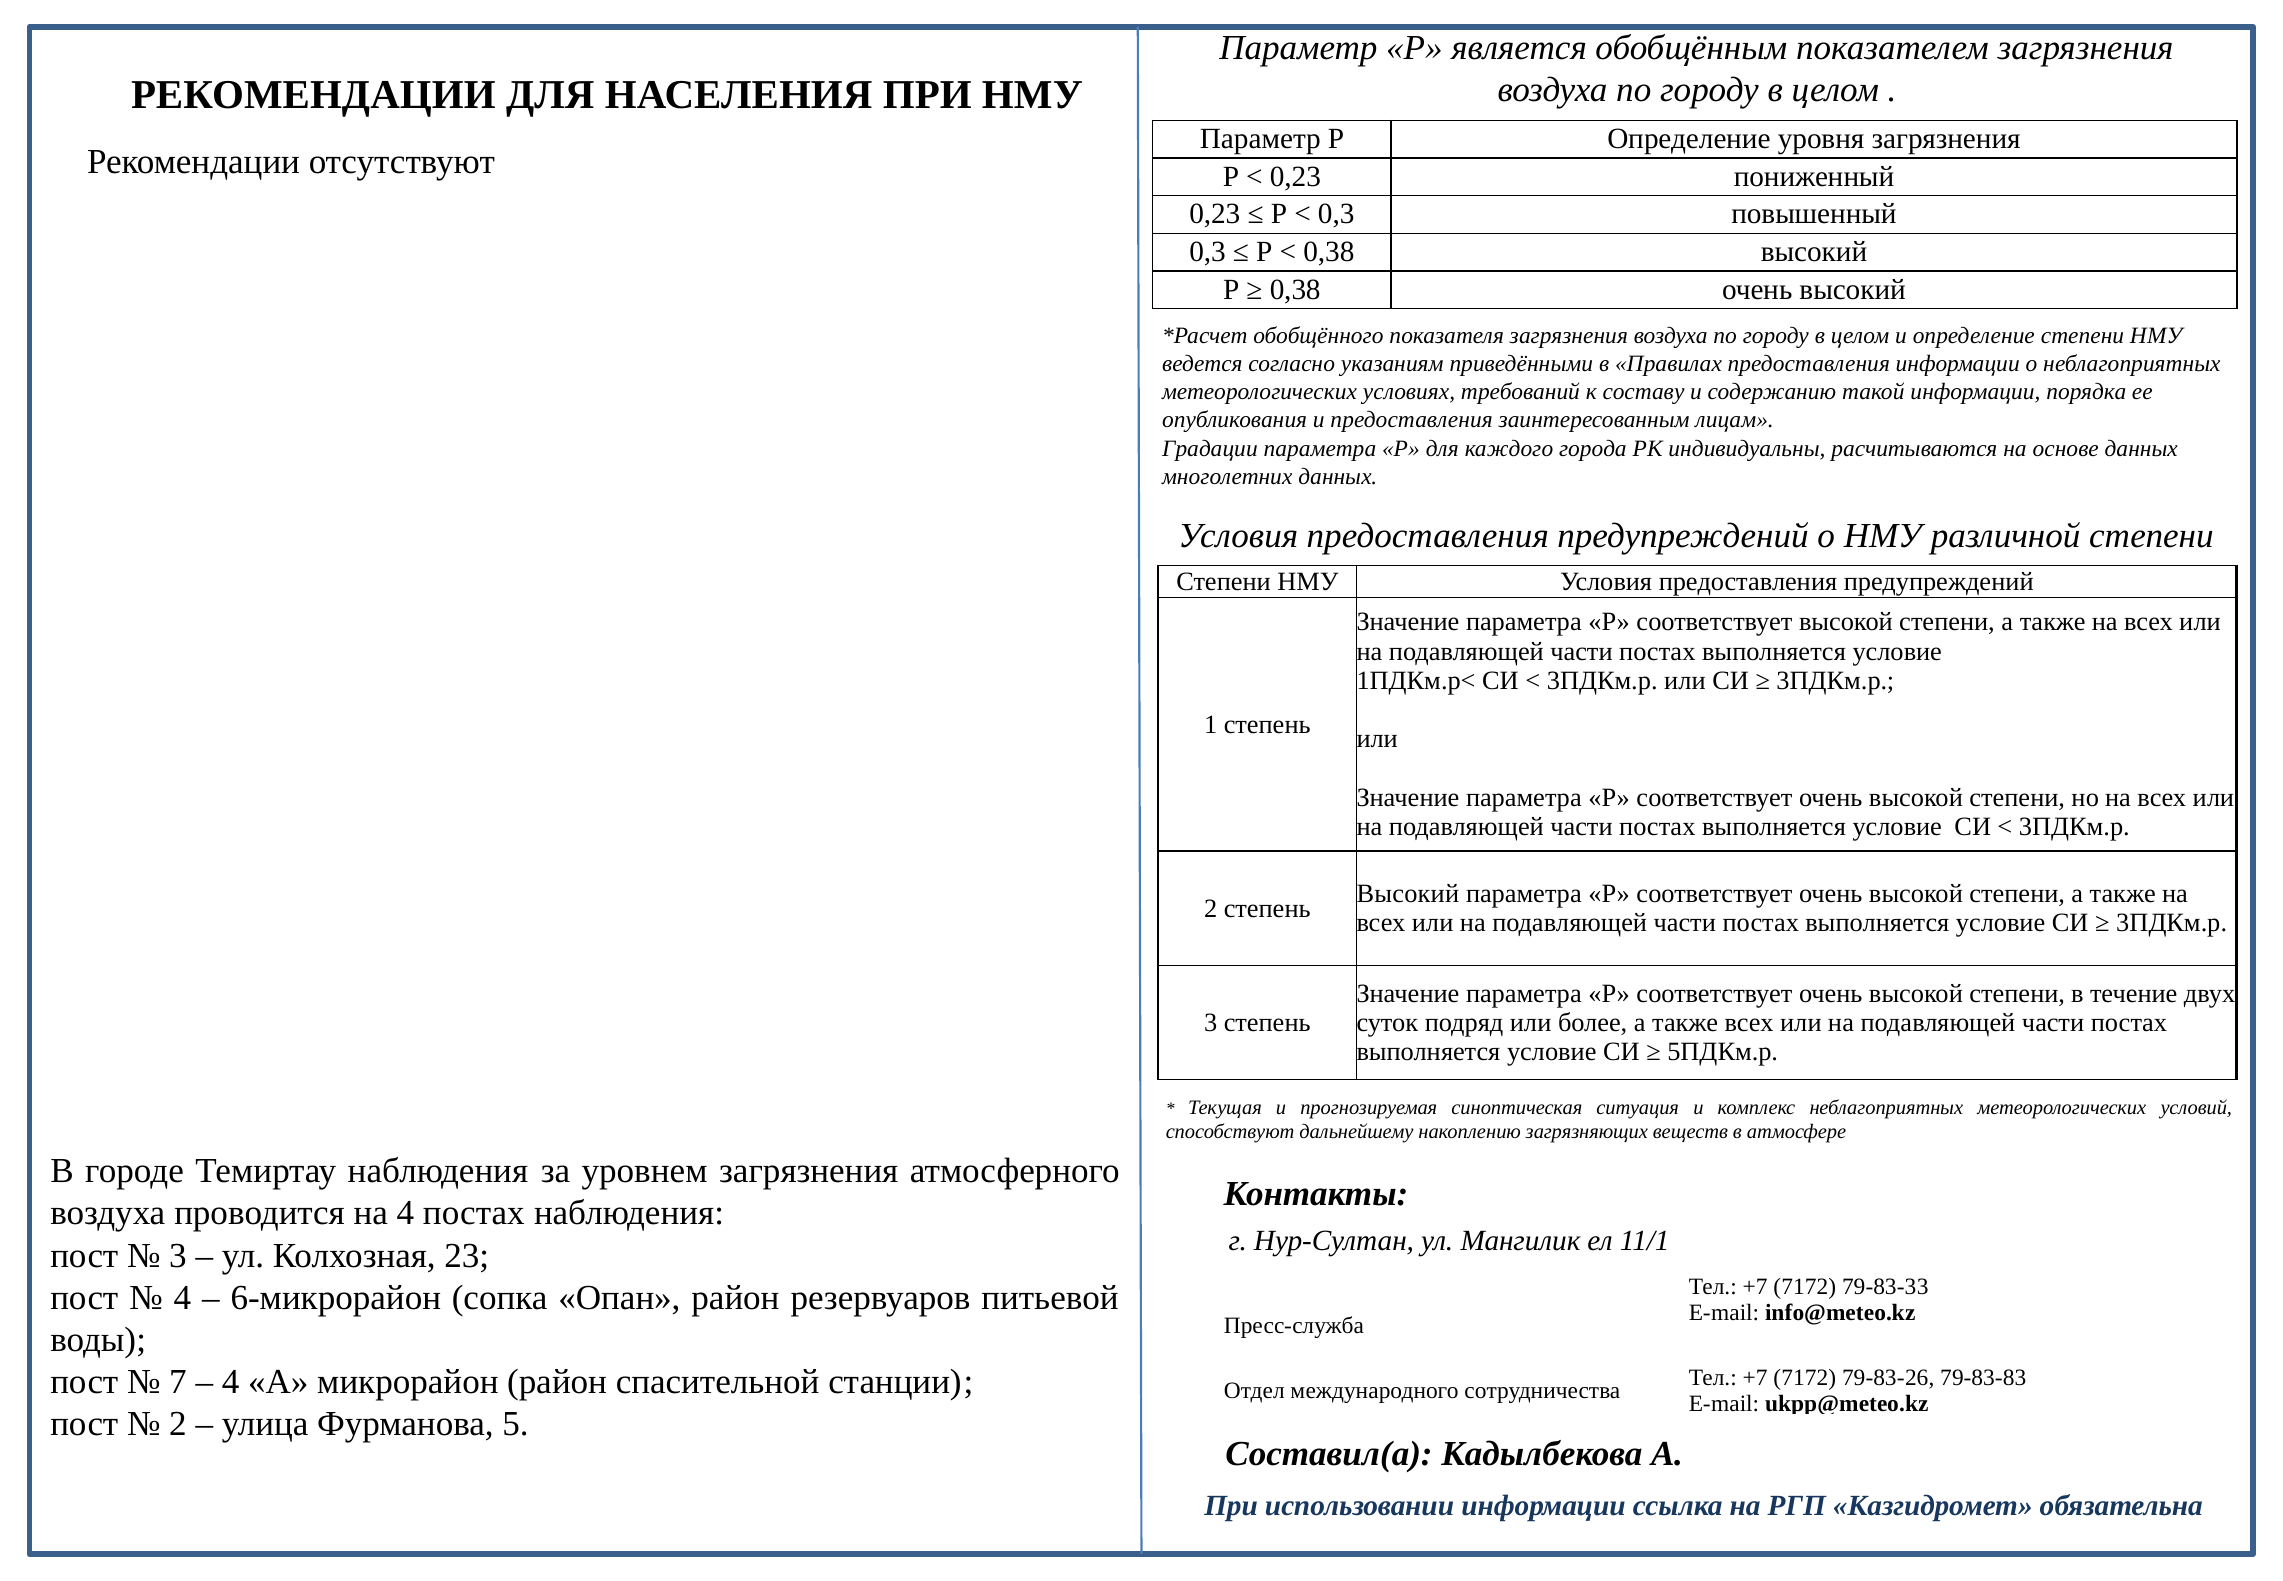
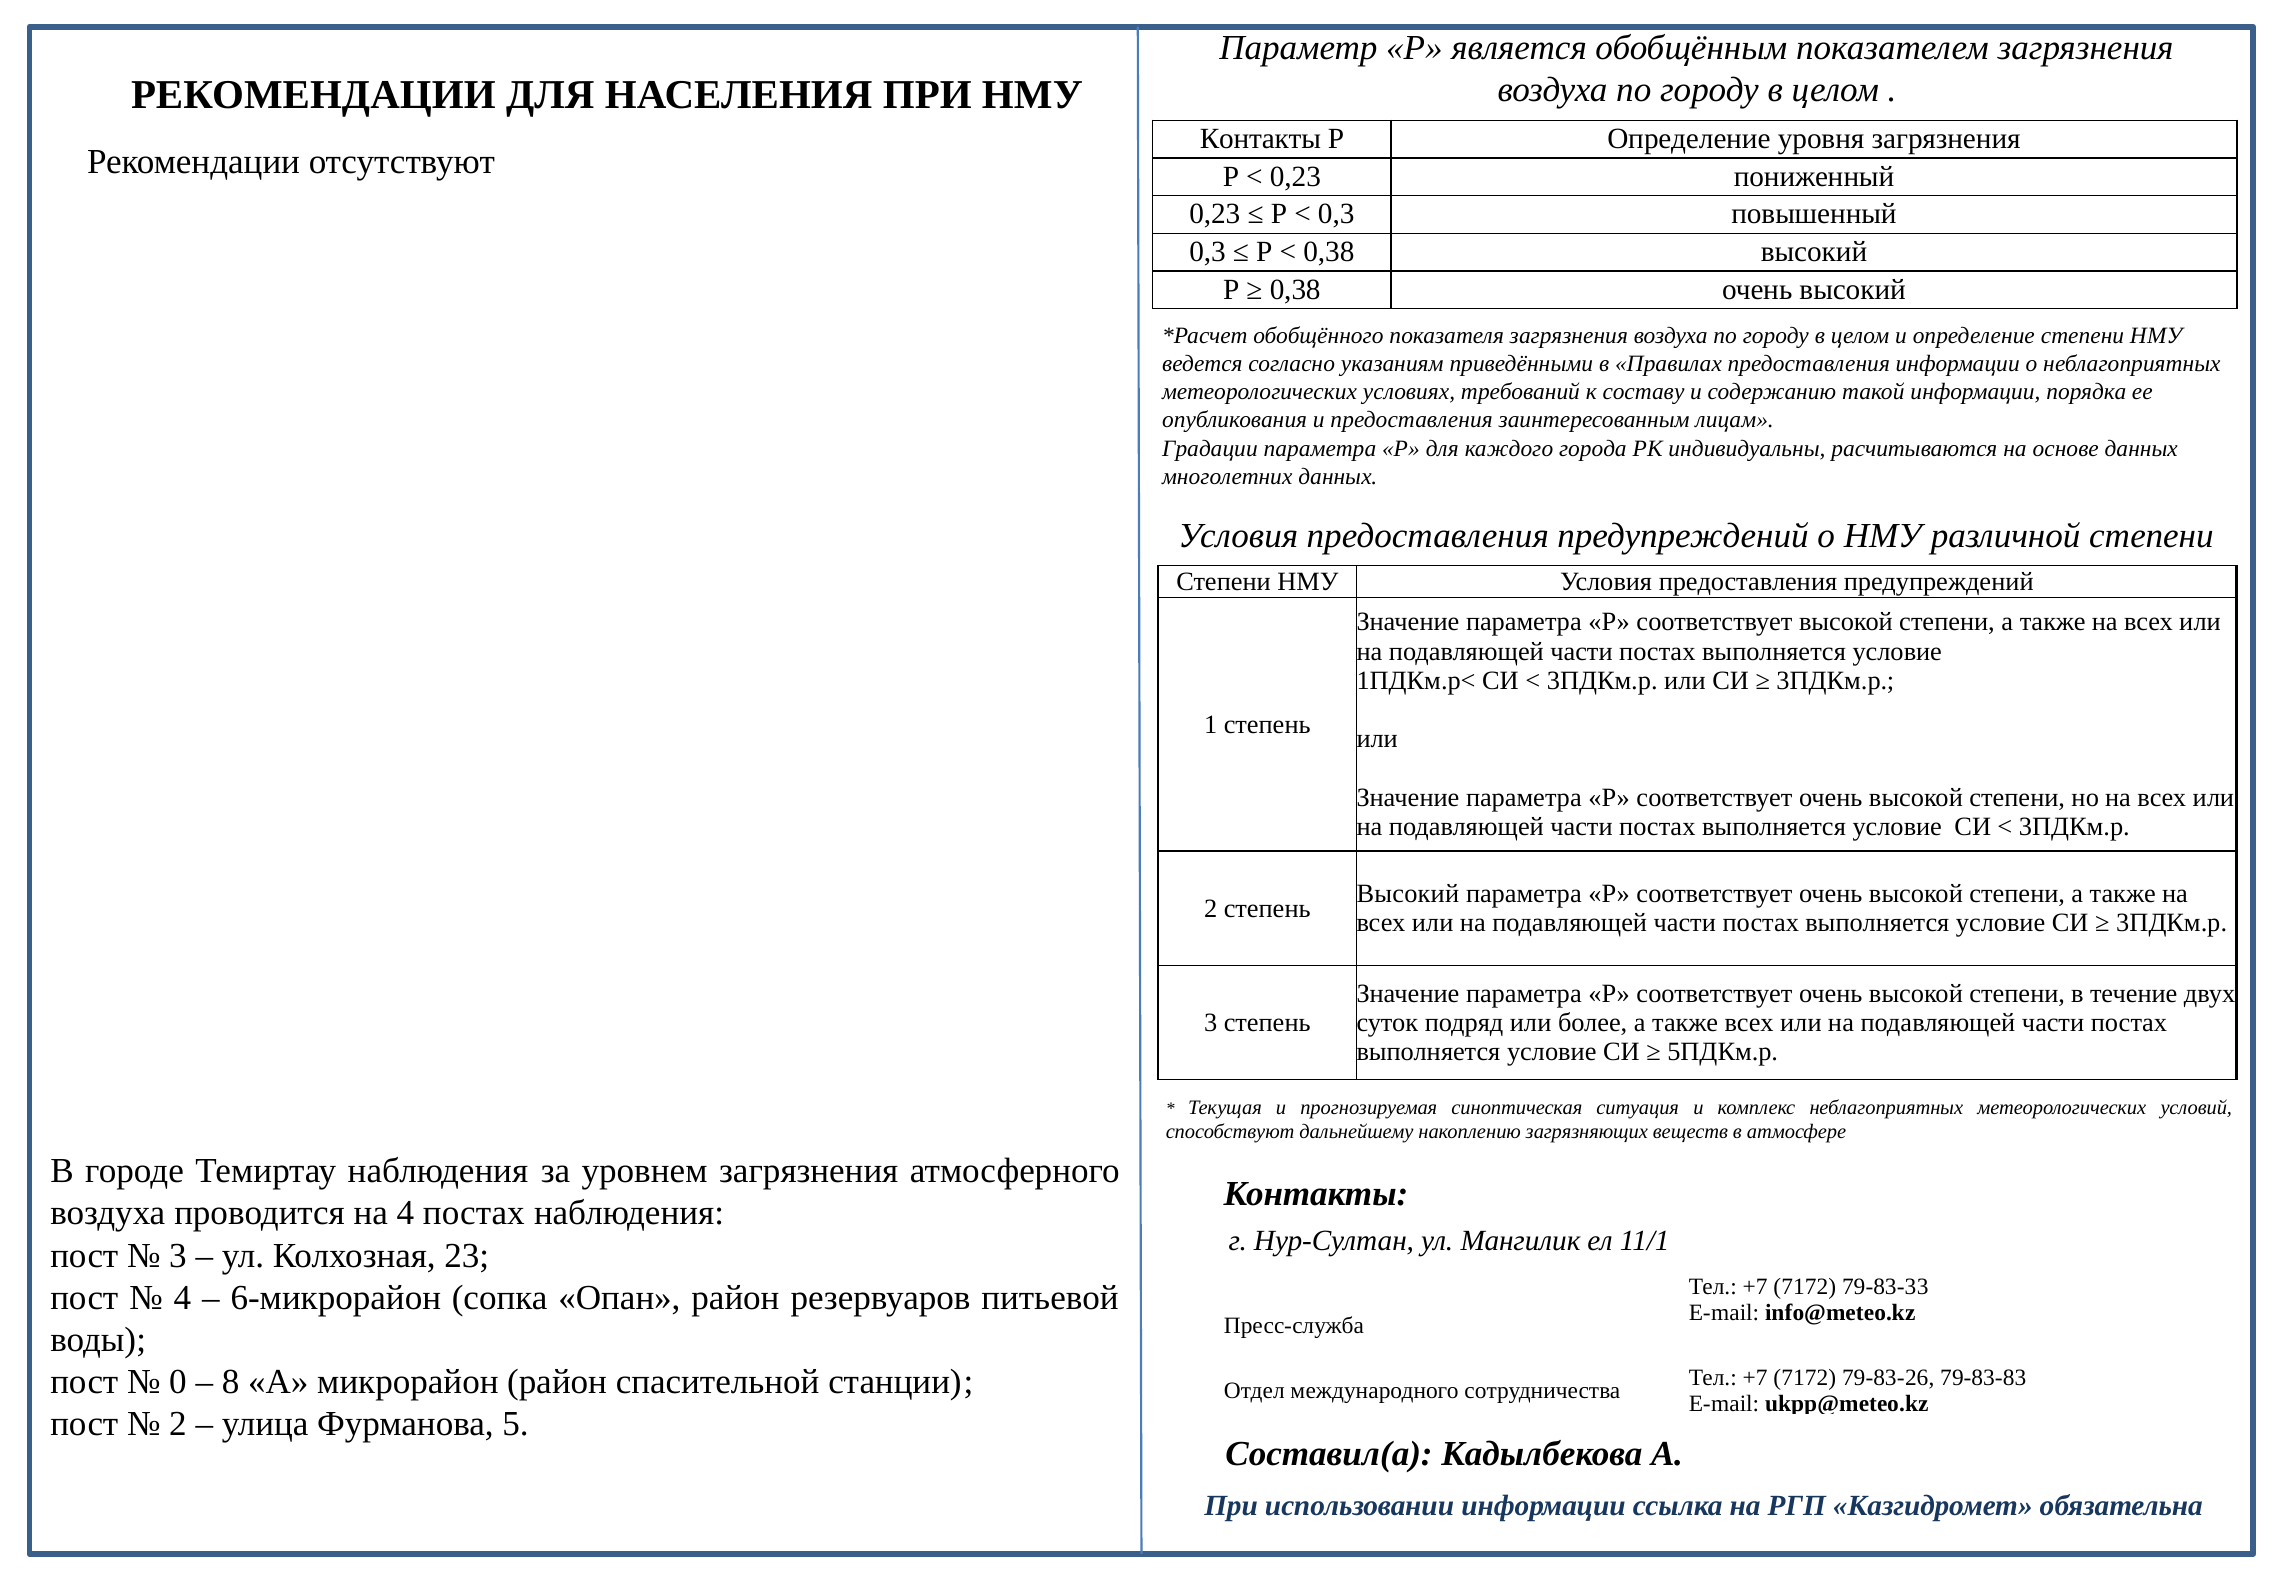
Параметр: Параметр -> Контакты (1260, 139)
7: 7 -> 0 (178, 1382)
4: 4 -> 8 (231, 1382)
